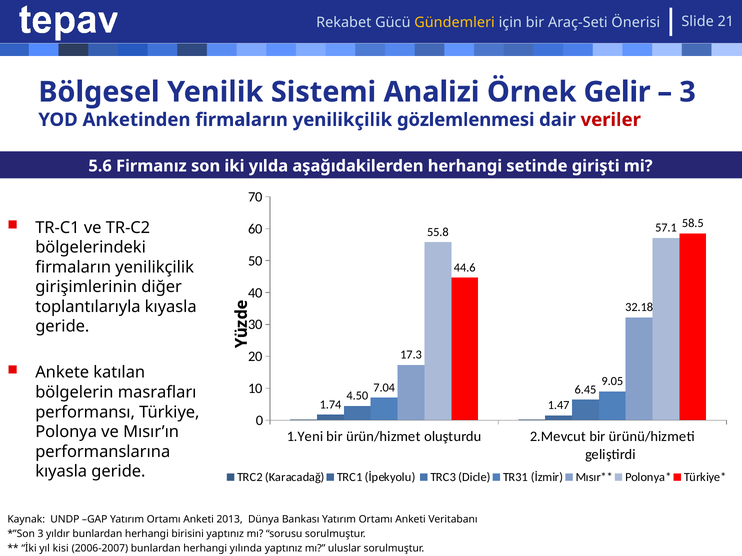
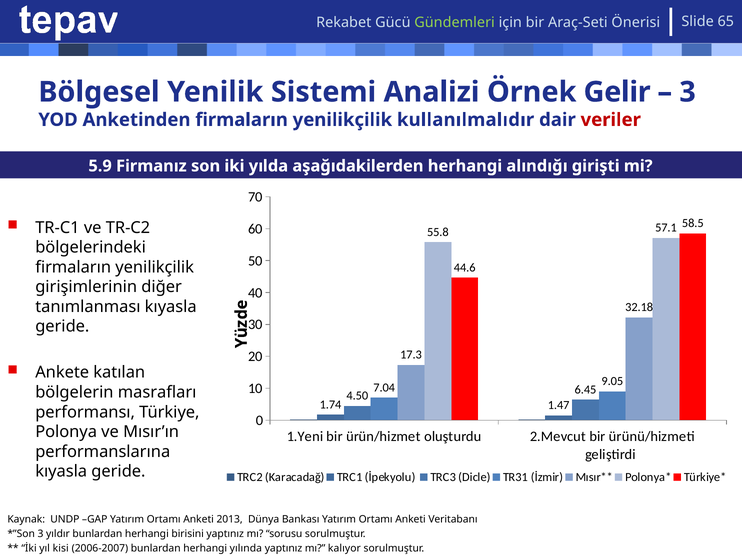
Gündemleri colour: yellow -> light green (455, 23)
21: 21 -> 65 (726, 22)
gözlemlenmesi: gözlemlenmesi -> kullanılmalıdır (466, 120)
5.6: 5.6 -> 5.9 (100, 166)
setinde: setinde -> alındığı (537, 166)
toplantılarıyla: toplantılarıyla -> tanımlanması (88, 307)
uluslar: uluslar -> kalıyor (344, 549)
